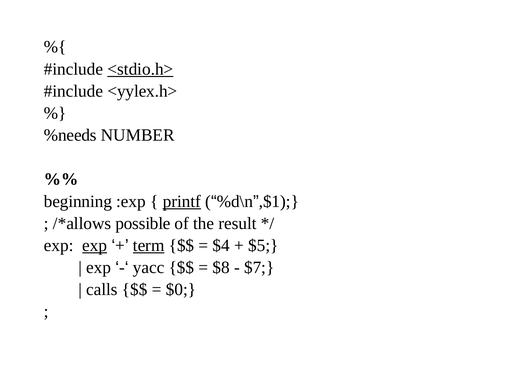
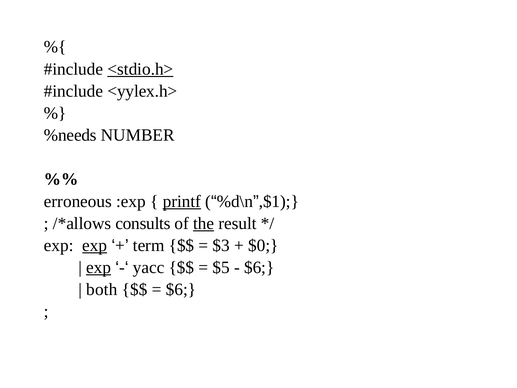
beginning: beginning -> erroneous (78, 201)
possible: possible -> consults (143, 223)
the underline: none -> present (204, 223)
term underline: present -> none (149, 245)
$4: $4 -> $3 (221, 245)
$5: $5 -> $0 (263, 245)
exp underline: none -> present (99, 267)
$8: $8 -> $5 (221, 267)
$7: $7 -> $6 (259, 267)
calls: calls -> both (102, 289)
$0: $0 -> $6 (181, 289)
